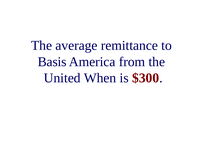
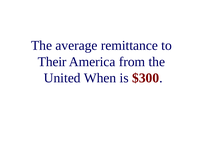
Basis: Basis -> Their (52, 62)
